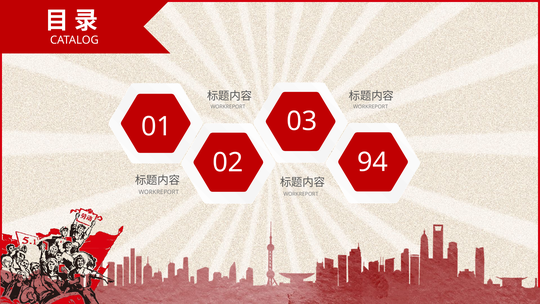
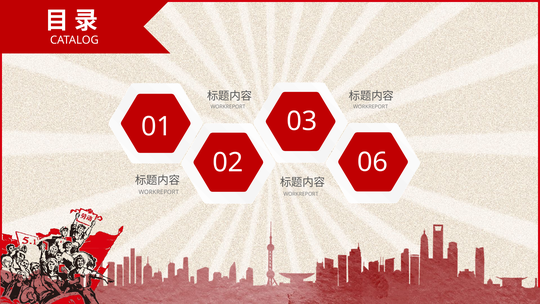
94: 94 -> 06 (373, 162)
